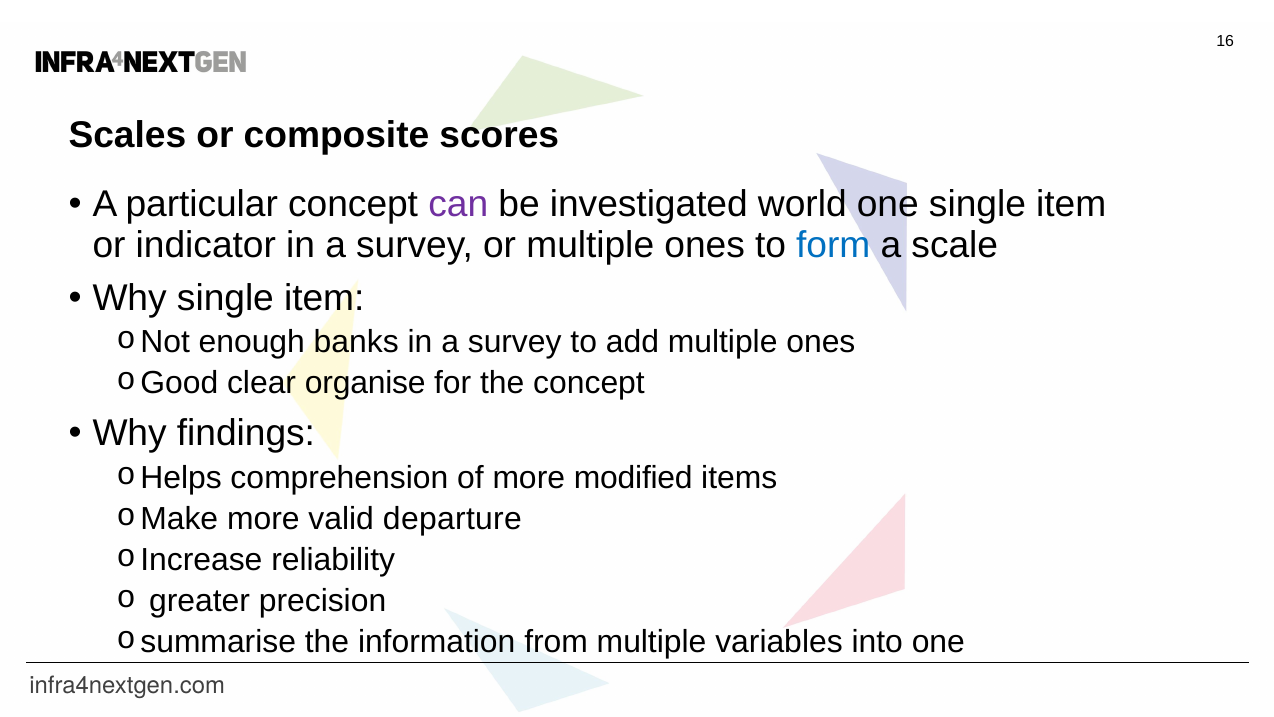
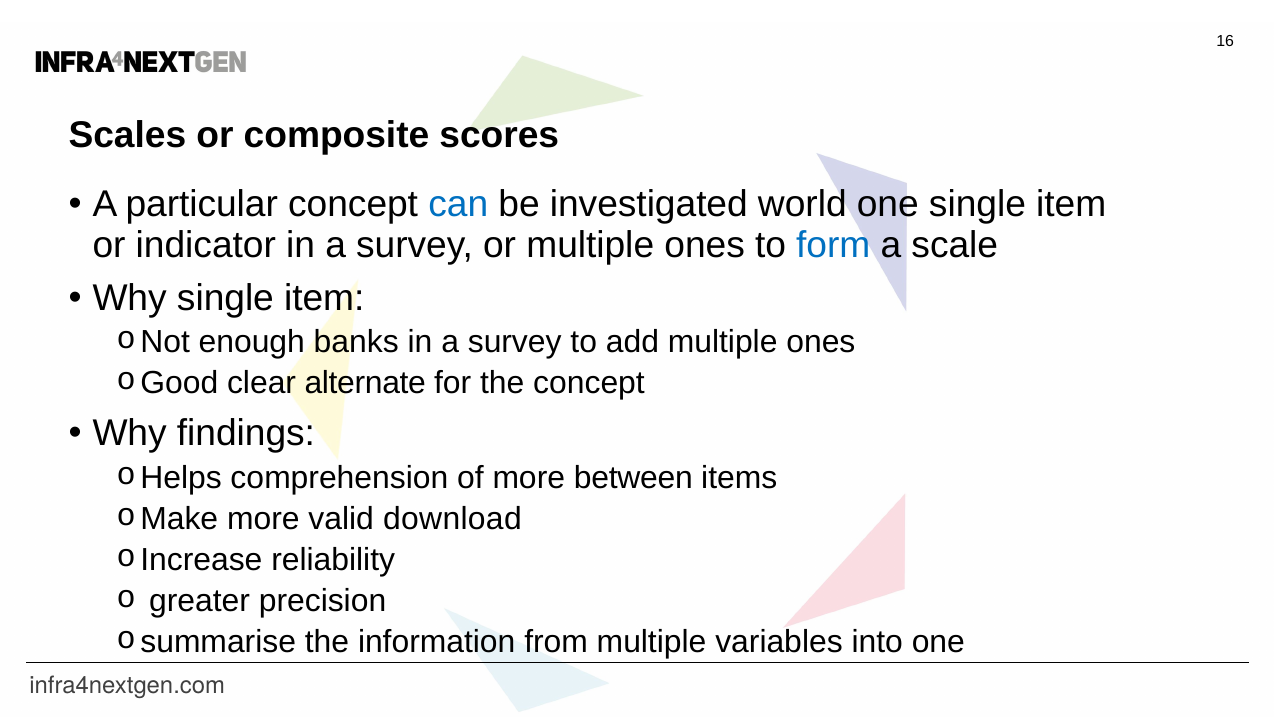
can colour: purple -> blue (458, 204)
organise: organise -> alternate (365, 383)
modified: modified -> between (633, 477)
departure: departure -> download (452, 518)
